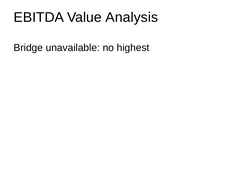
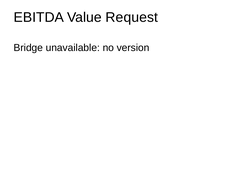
Analysis: Analysis -> Request (132, 17)
highest: highest -> version (133, 48)
